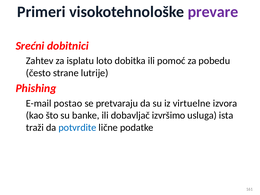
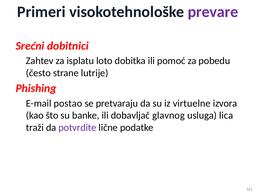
izvršimo: izvršimo -> glavnog (169, 115)
ista: ista -> lica (226, 115)
potvrdite colour: blue -> purple (77, 128)
